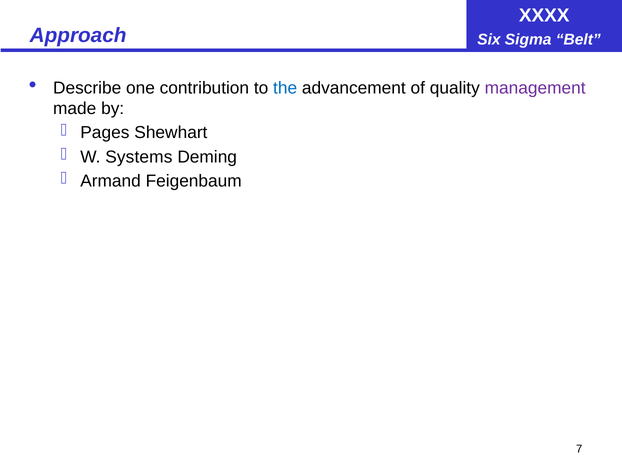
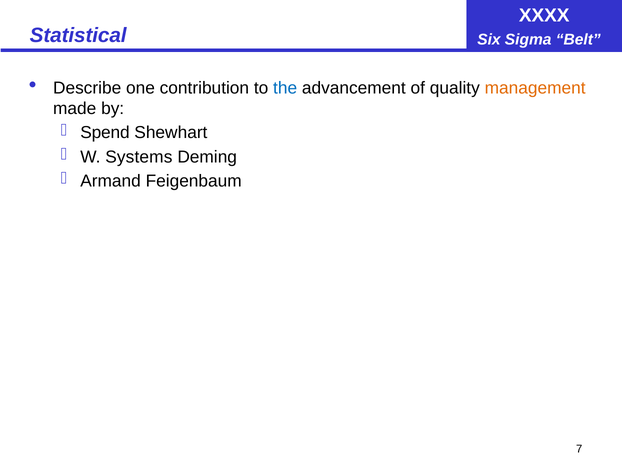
Approach: Approach -> Statistical (78, 36)
management colour: purple -> orange (535, 88)
Pages: Pages -> Spend (105, 133)
